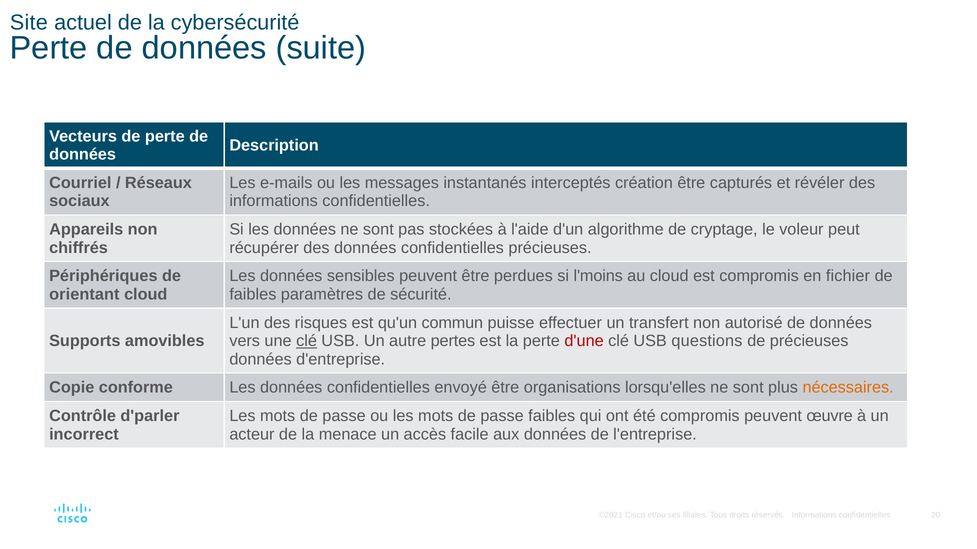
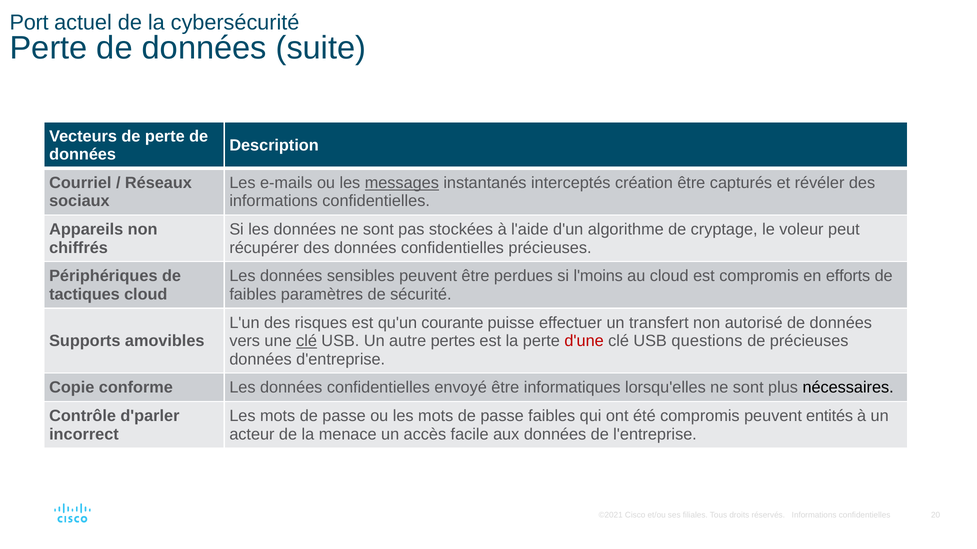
Site: Site -> Port (29, 22)
messages underline: none -> present (402, 183)
fichier: fichier -> efforts (848, 276)
orientant: orientant -> tactiques (84, 295)
commun: commun -> courante (452, 323)
organisations: organisations -> informatiques (572, 388)
nécessaires colour: orange -> black (848, 388)
œuvre: œuvre -> entités (830, 416)
